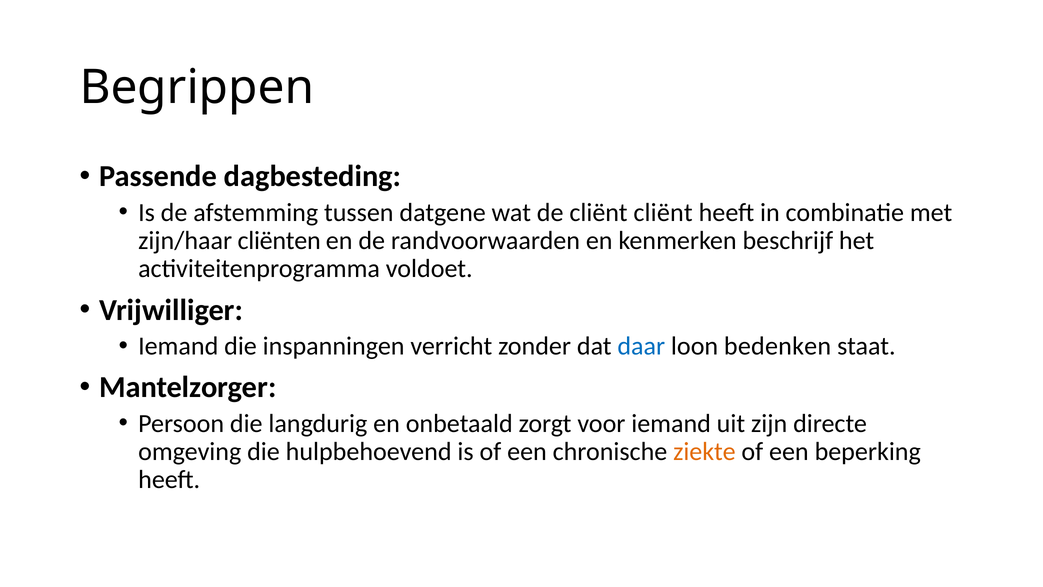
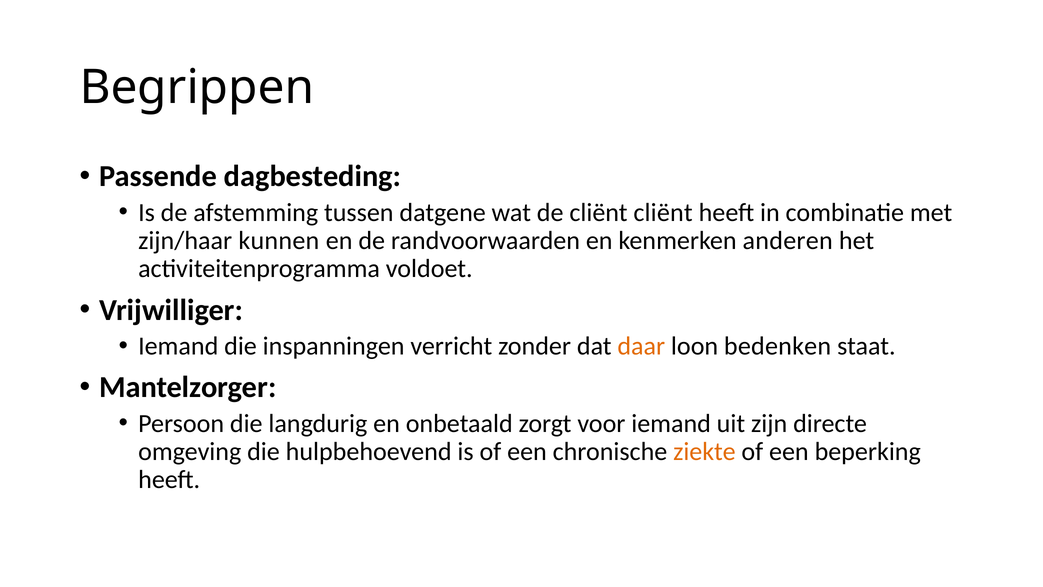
cliënten: cliënten -> kunnen (279, 240)
beschrijf: beschrijf -> anderen (788, 240)
daar colour: blue -> orange (641, 346)
